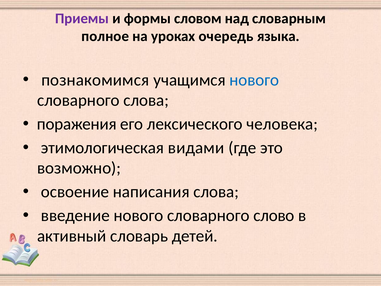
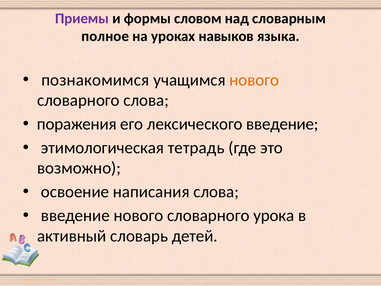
очередь: очередь -> навыков (226, 36)
нового colour: blue -> orange (254, 80)
лексического человека: человека -> введение (282, 124)
видами: видами -> тетрадь (196, 148)
слово: слово -> урока (274, 215)
